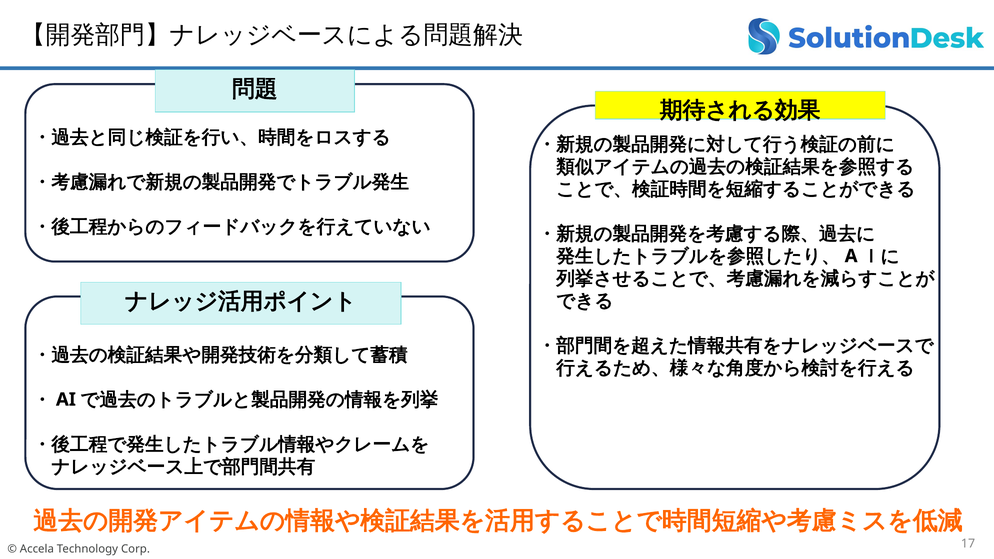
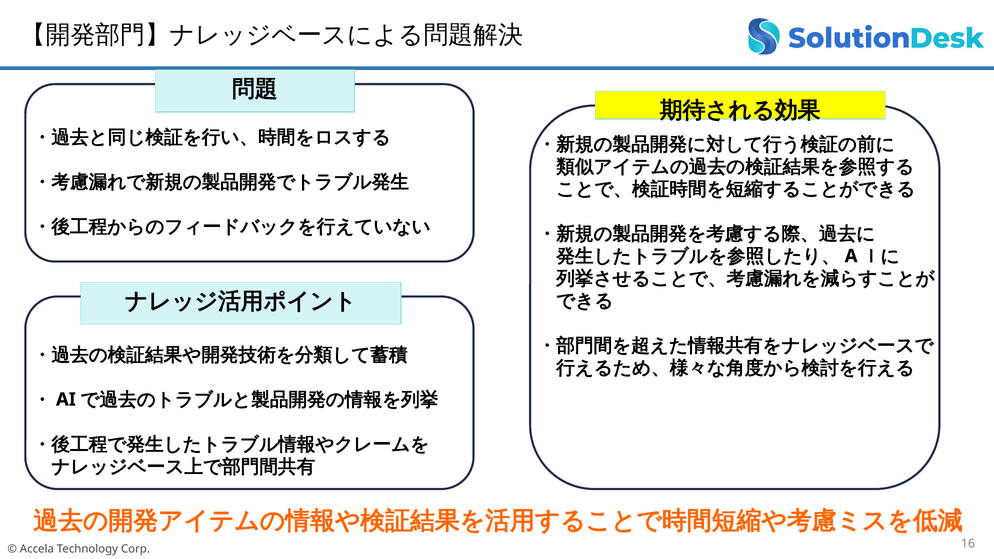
17: 17 -> 16 (968, 544)
